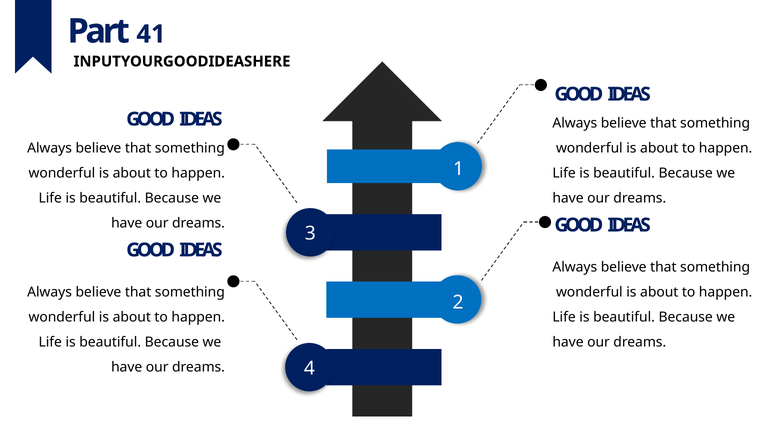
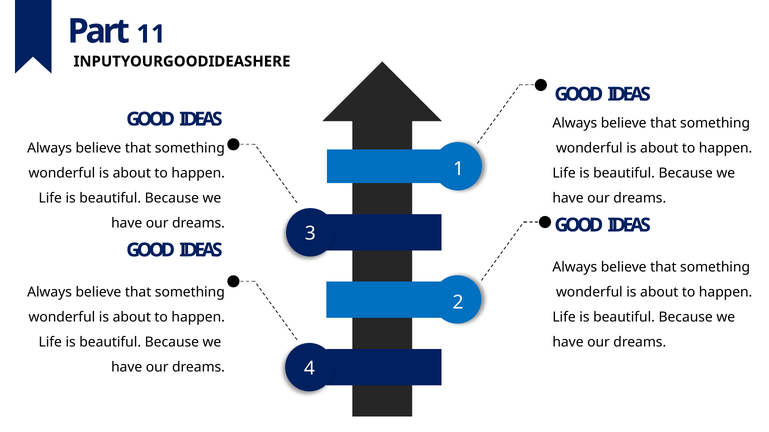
41: 41 -> 11 (151, 34)
